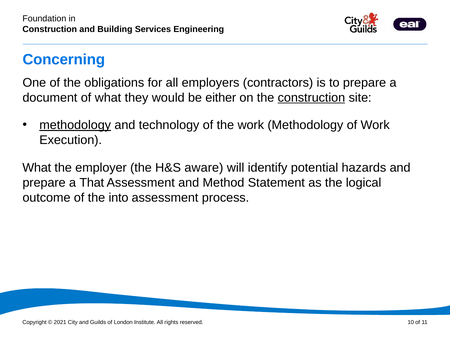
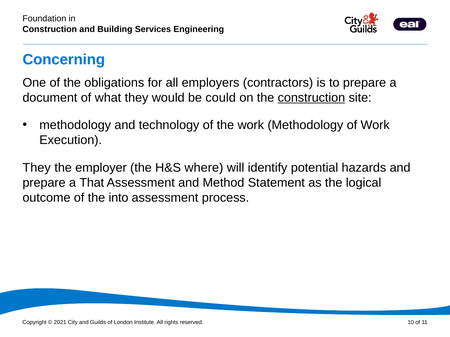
either: either -> could (221, 98)
methodology underline: present -> none (75, 125)
What: What -> They (37, 168)
aware: aware -> where (204, 168)
